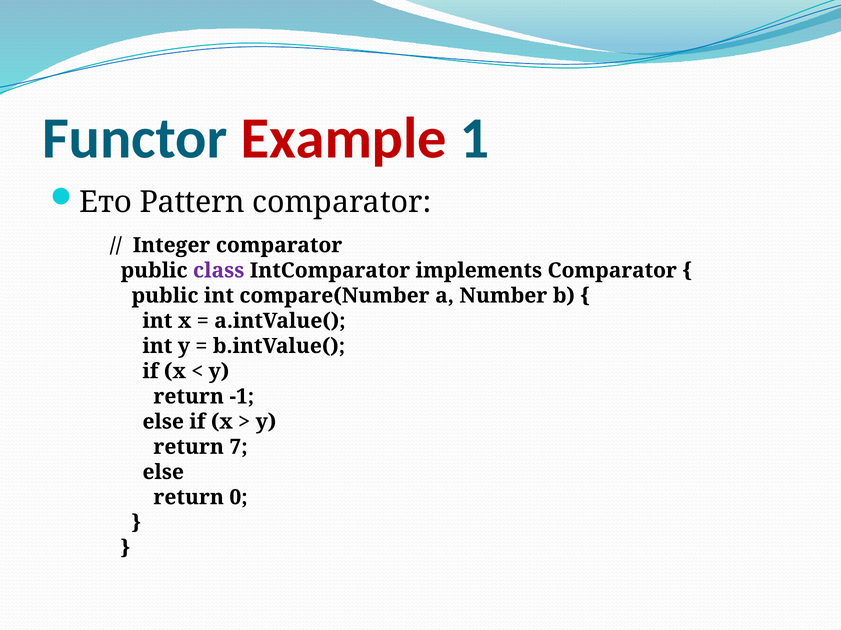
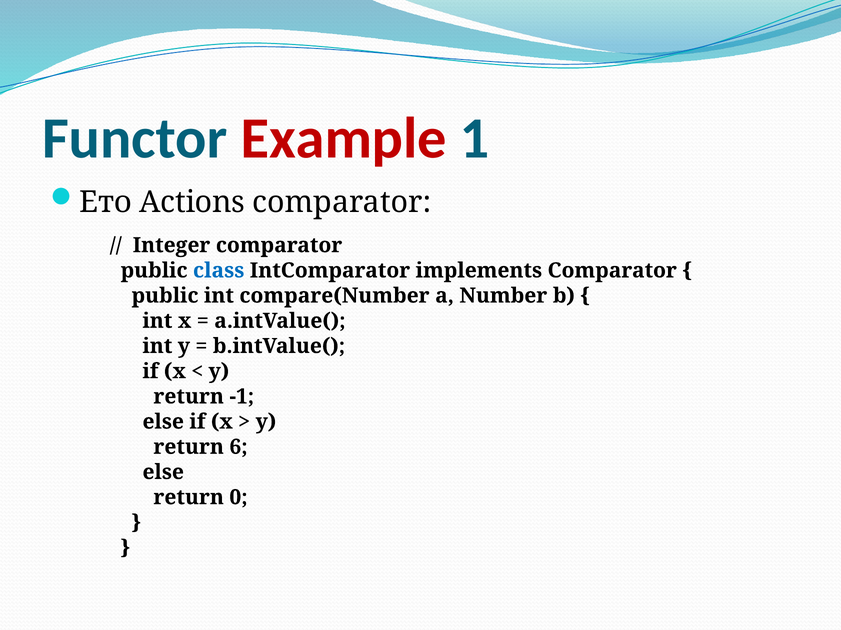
Pattern: Pattern -> Actions (192, 202)
class colour: purple -> blue (219, 271)
7: 7 -> 6 (238, 447)
